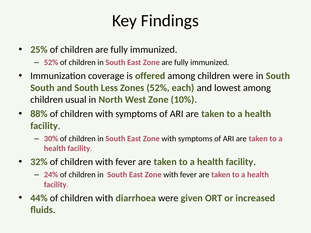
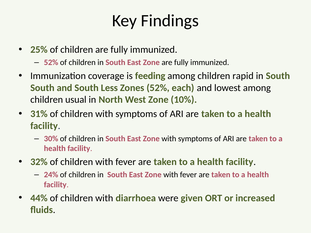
offered: offered -> feeding (150, 76)
children were: were -> rapid (243, 76)
88%: 88% -> 31% (39, 114)
